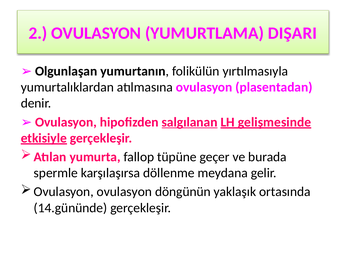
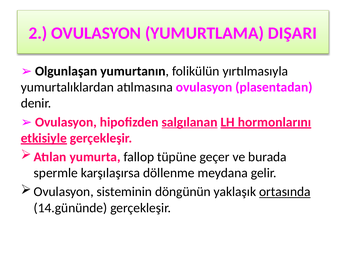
gelişmesinde: gelişmesinde -> hormonlarını (274, 122)
Ovulasyon ovulasyon: ovulasyon -> sisteminin (124, 192)
ortasında underline: none -> present (285, 192)
